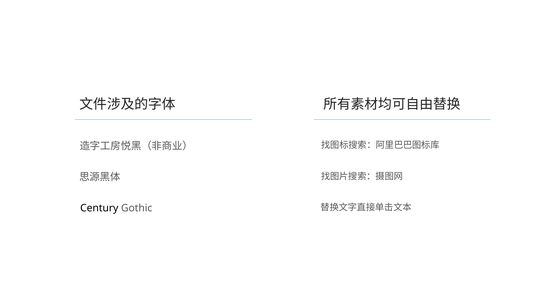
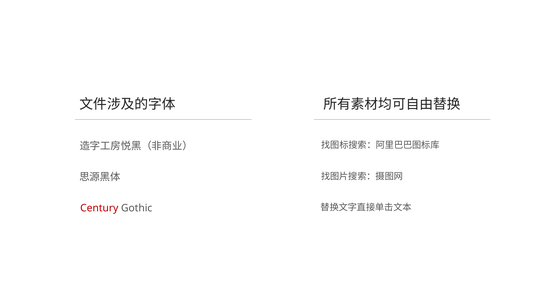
Century colour: black -> red (99, 208)
